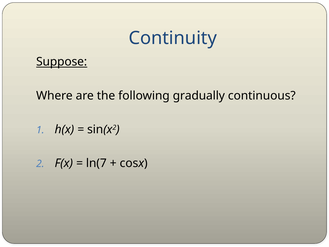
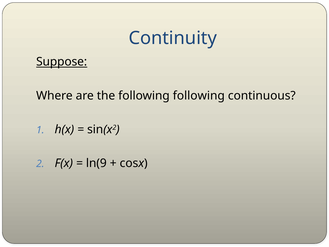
following gradually: gradually -> following (199, 95)
ln(7: ln(7 -> ln(9 (96, 163)
